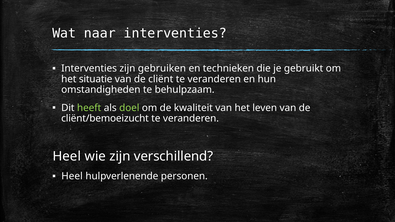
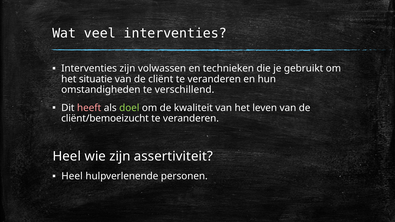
naar: naar -> veel (100, 33)
gebruiken: gebruiken -> volwassen (162, 68)
behulpzaam: behulpzaam -> verschillend (185, 90)
heeft colour: light green -> pink (89, 108)
verschillend: verschillend -> assertiviteit (173, 156)
